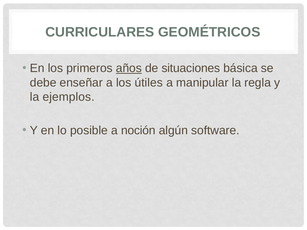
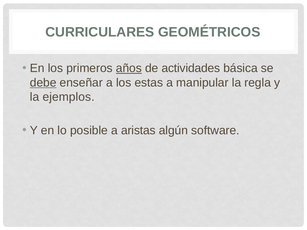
situaciones: situaciones -> actividades (191, 68)
debe underline: none -> present (43, 83)
útiles: útiles -> estas (149, 83)
noción: noción -> aristas (138, 130)
